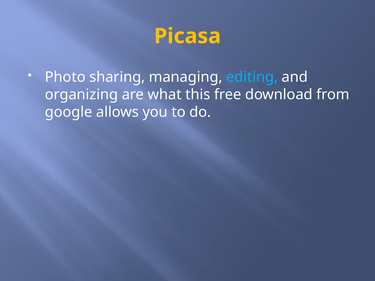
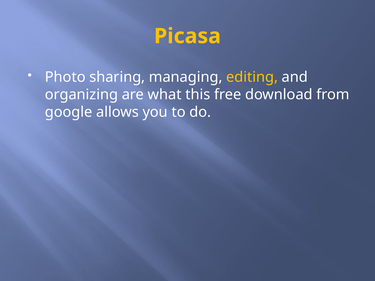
editing colour: light blue -> yellow (252, 77)
